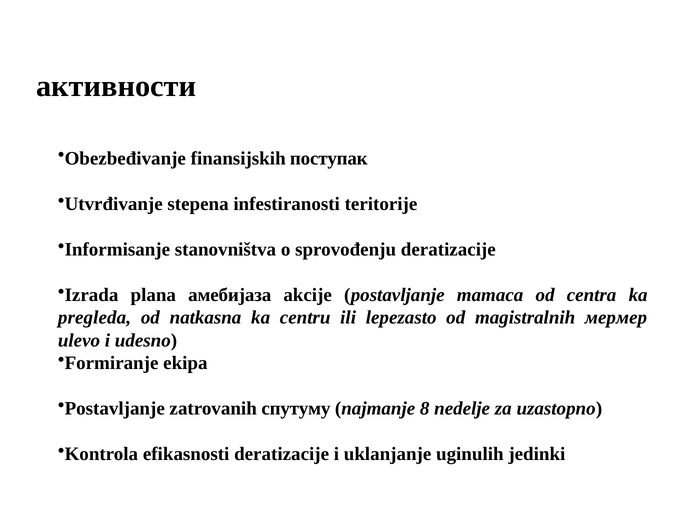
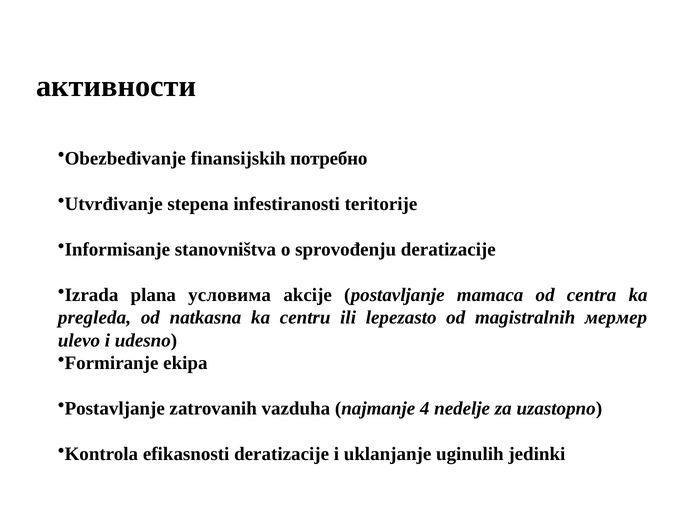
поступак: поступак -> потребно (329, 158)
амебијаза: амебијаза -> условима (230, 295)
спутуму: спутуму -> vazduha (296, 409)
8: 8 -> 4 (425, 409)
